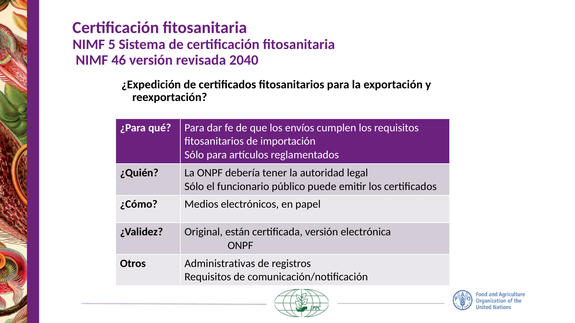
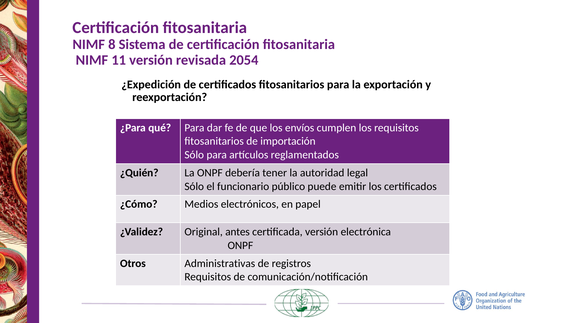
5: 5 -> 8 (112, 45)
46: 46 -> 11 (119, 60)
2040: 2040 -> 2054 (244, 60)
están: están -> antes (238, 232)
